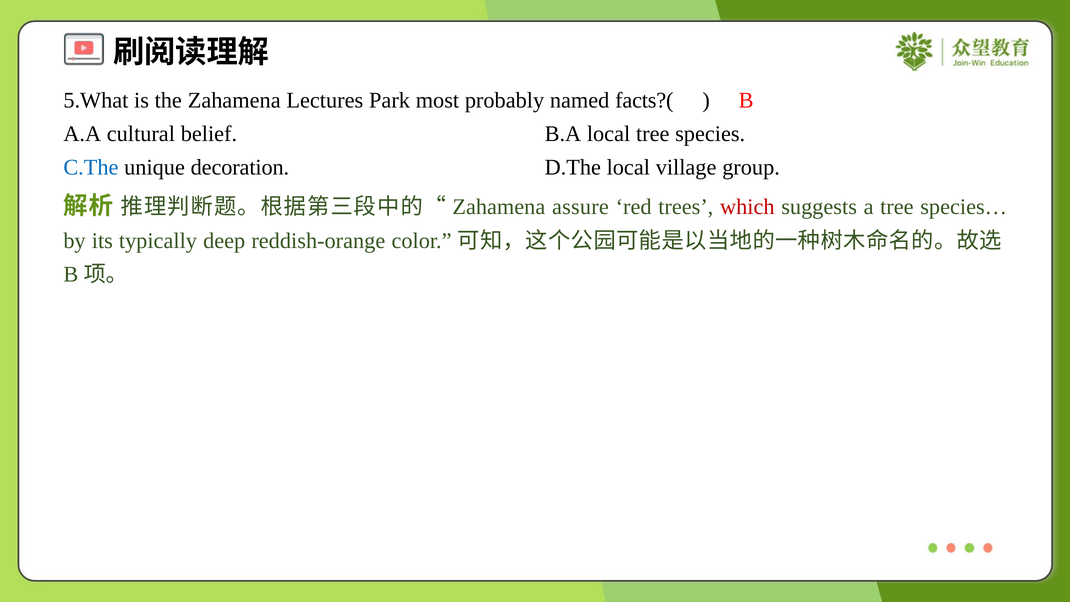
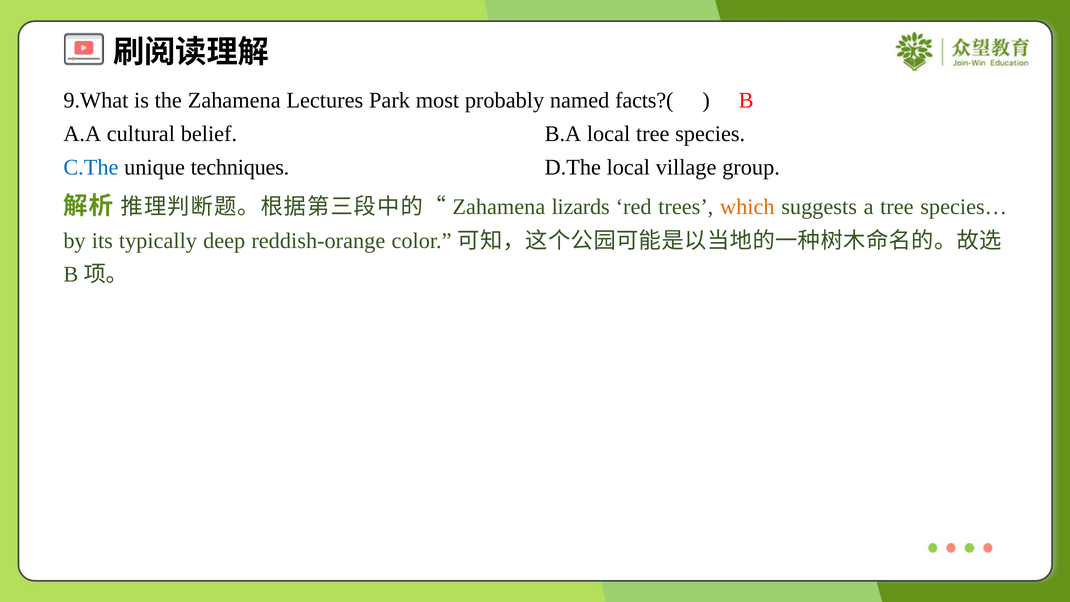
5.What: 5.What -> 9.What (96, 100)
decoration: decoration -> techniques (240, 167)
assure: assure -> lizards (581, 207)
which colour: red -> orange (747, 207)
